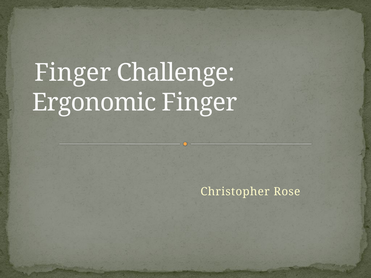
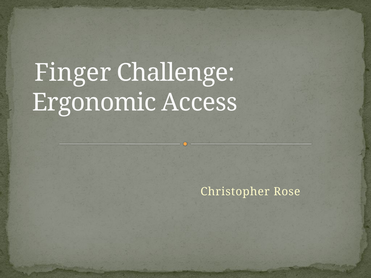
Ergonomic Finger: Finger -> Access (199, 103)
